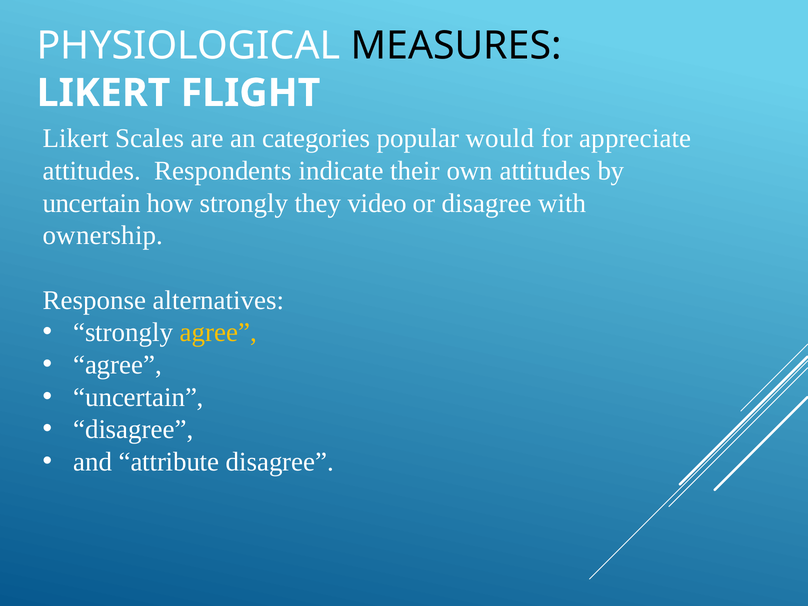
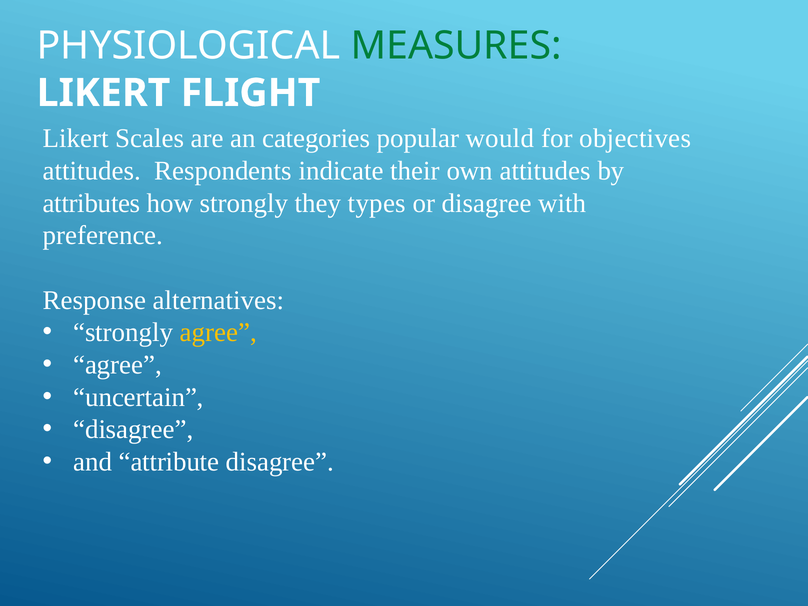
MEASURES colour: black -> green (456, 46)
appreciate: appreciate -> objectives (635, 139)
uncertain: uncertain -> attributes (92, 203)
video: video -> types (377, 203)
ownership: ownership -> preference (103, 236)
